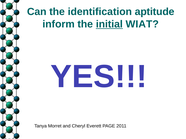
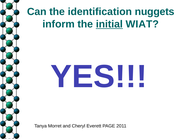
aptitude: aptitude -> nuggets (155, 12)
